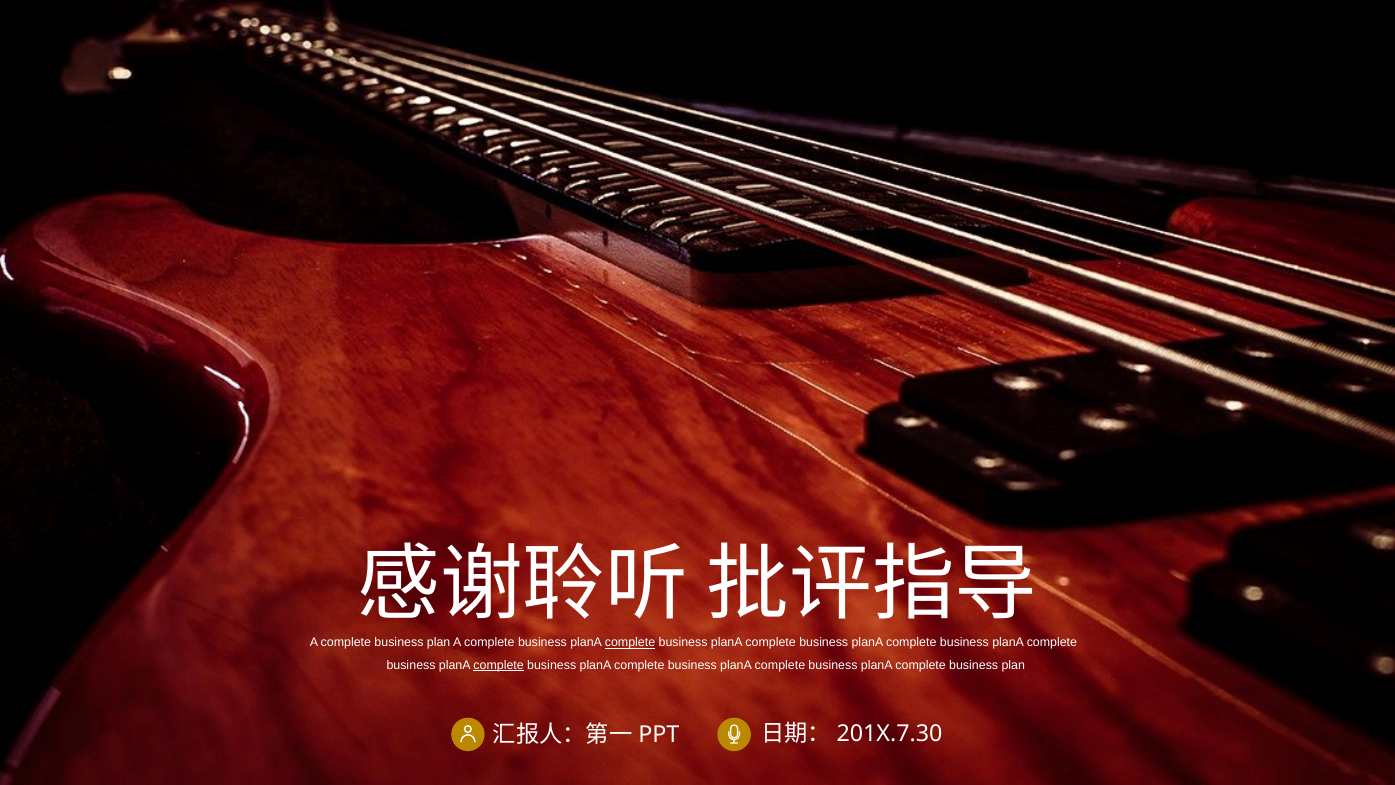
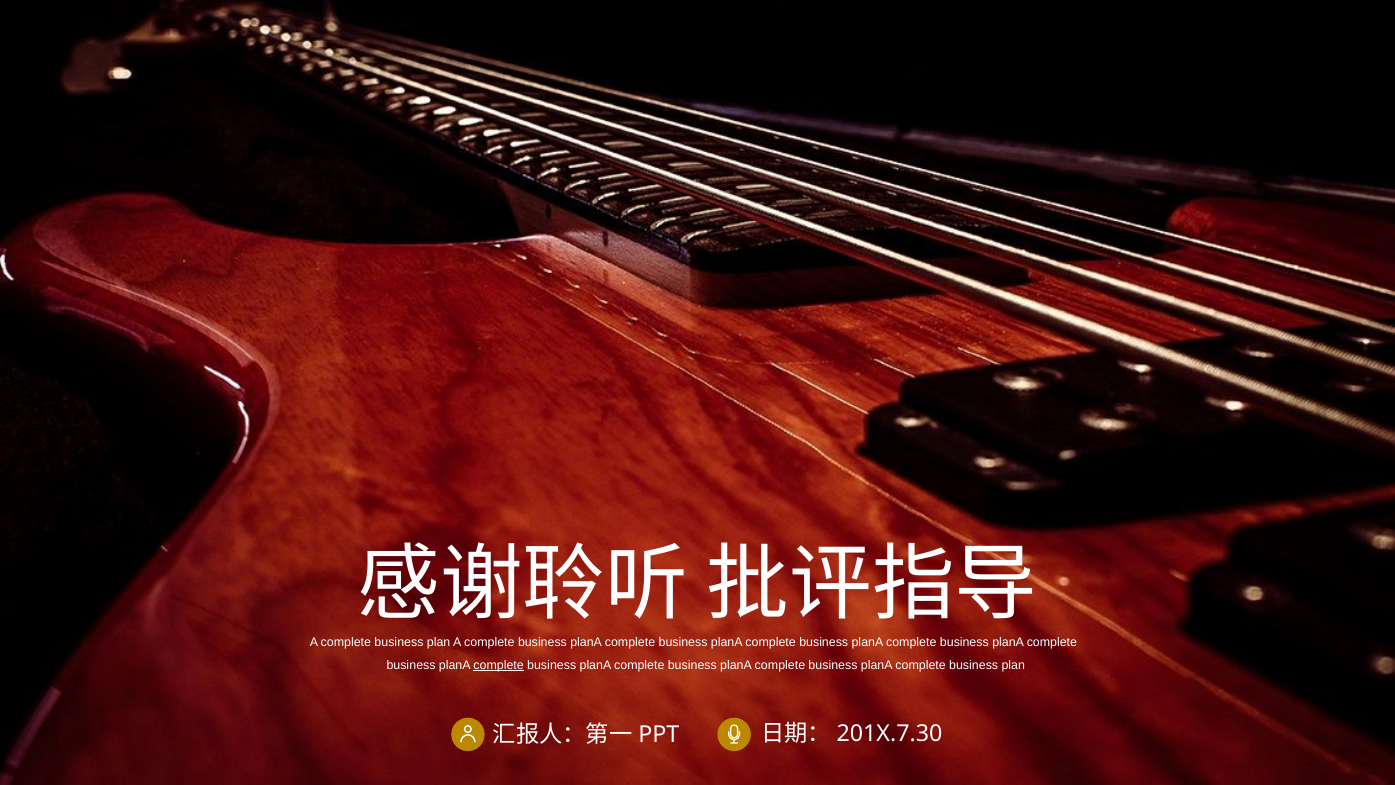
complete underline: present -> none (630, 642)
